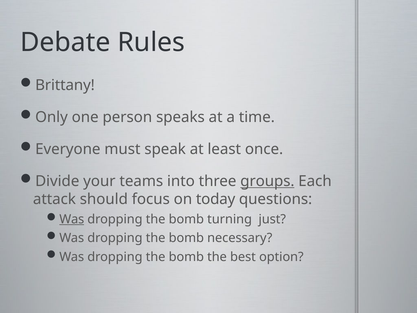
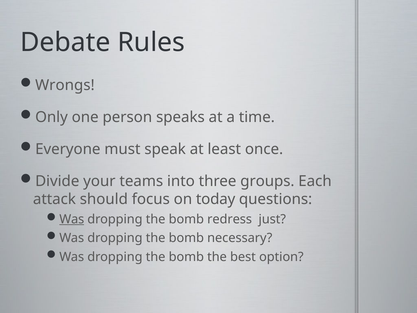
Brittany: Brittany -> Wrongs (65, 85)
groups underline: present -> none (267, 181)
turning: turning -> redress (230, 219)
